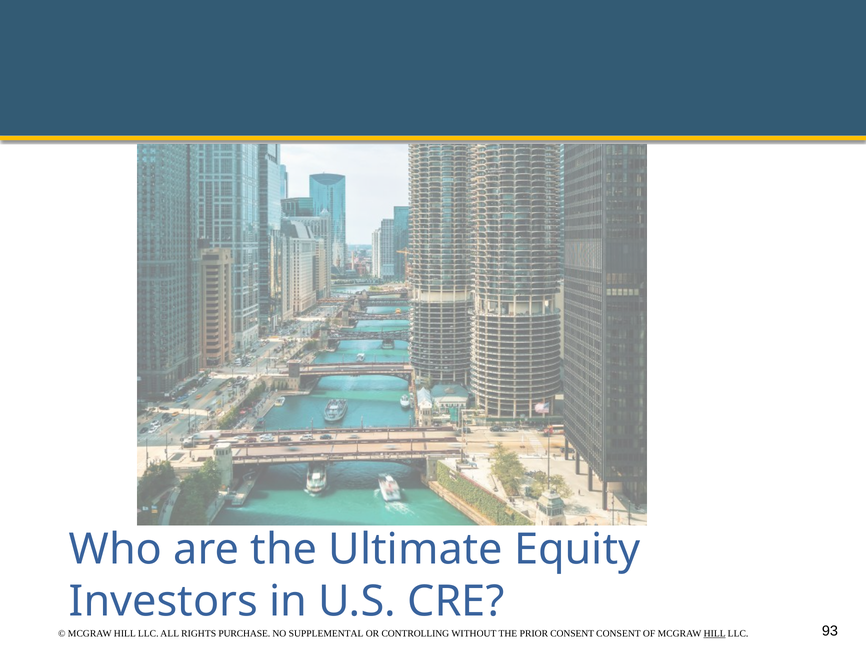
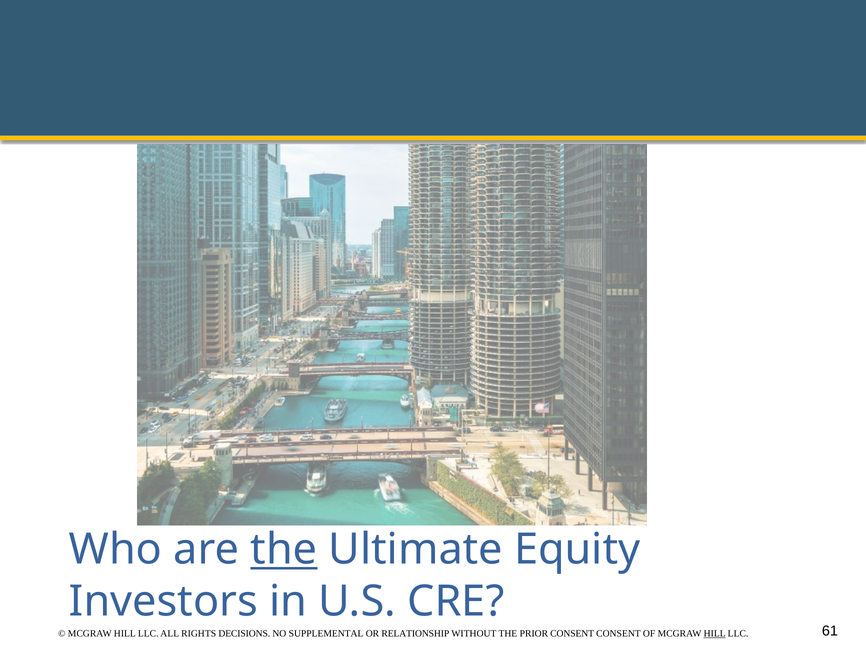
the underline: none -> present (284, 550)
93: 93 -> 61 (830, 632)
PURCHASE: PURCHASE -> DECISIONS (244, 634)
CONTROLLING: CONTROLLING -> RELATIONSHIP (415, 634)
